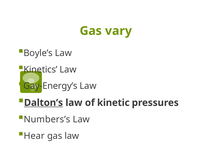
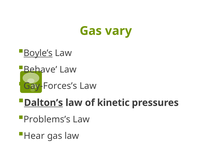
Boyle’s underline: none -> present (38, 53)
Kinetics: Kinetics -> Behave (40, 69)
Gay-Energy’s: Gay-Energy’s -> Gay-Forces’s (50, 86)
Numbers’s: Numbers’s -> Problems’s (47, 119)
